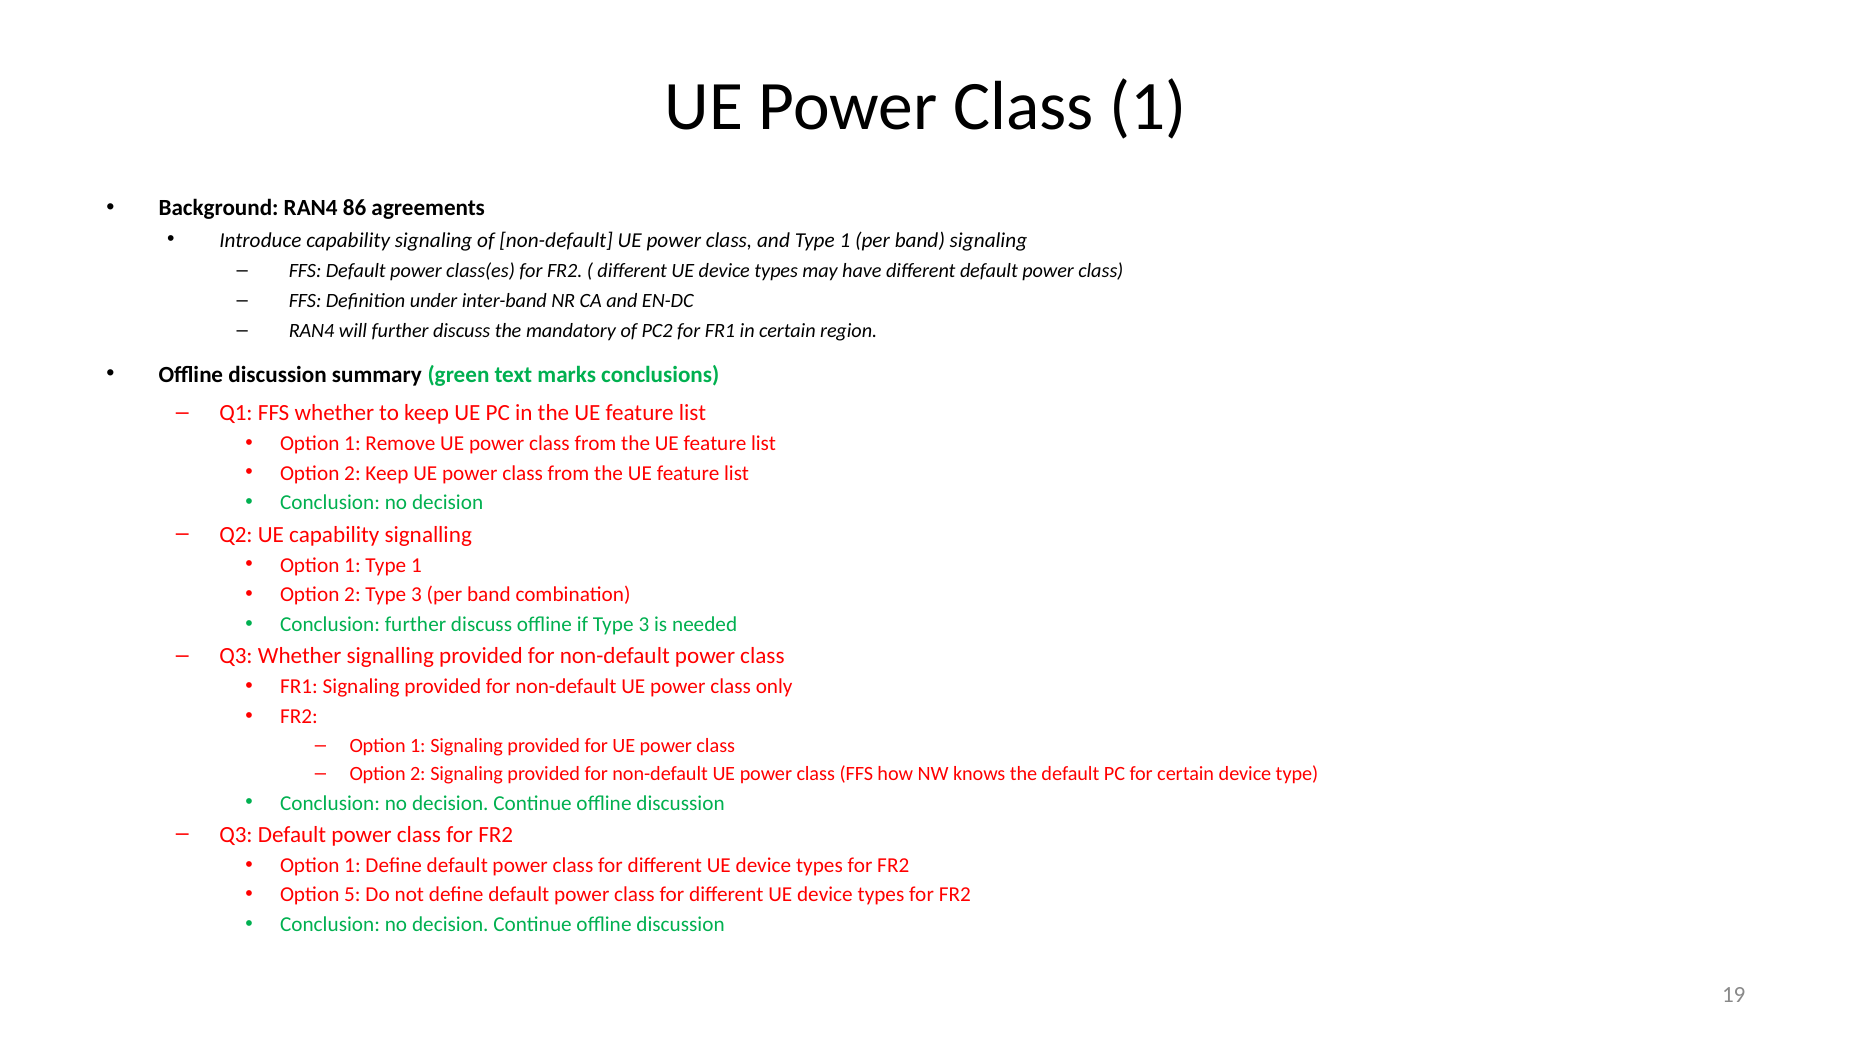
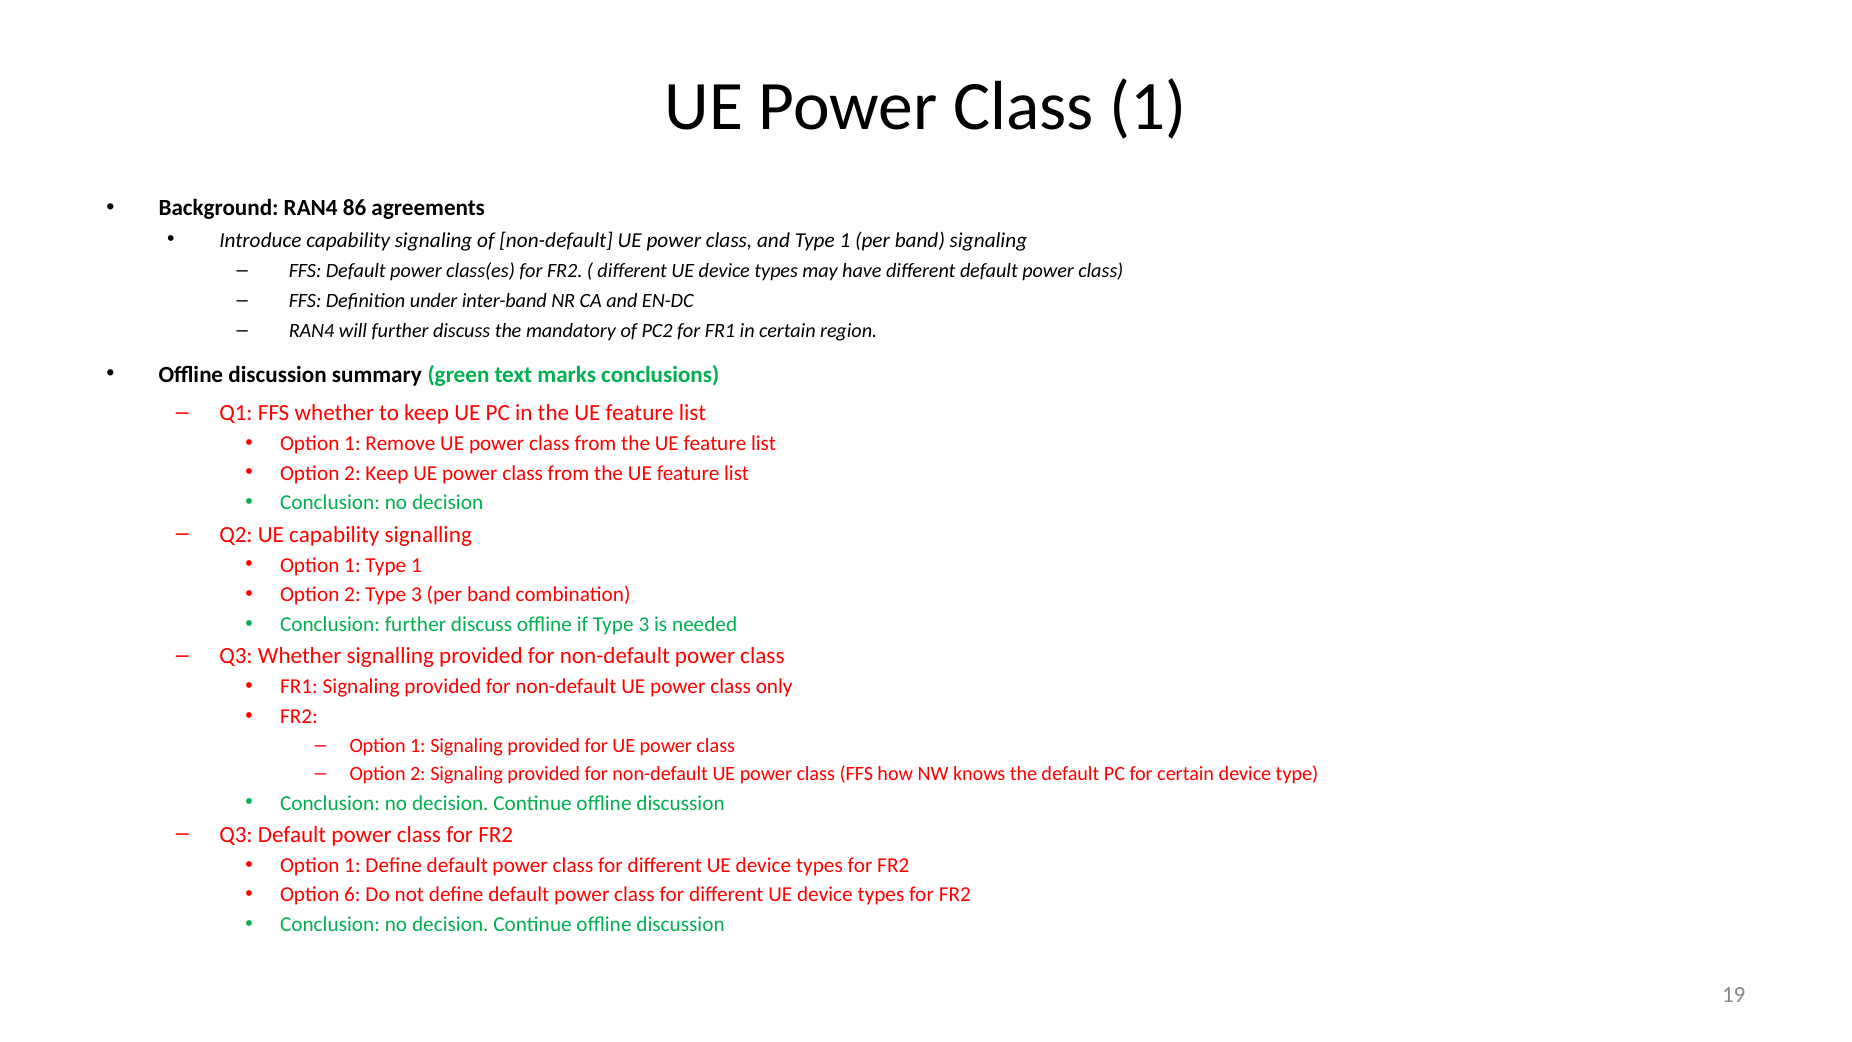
5: 5 -> 6 (352, 895)
